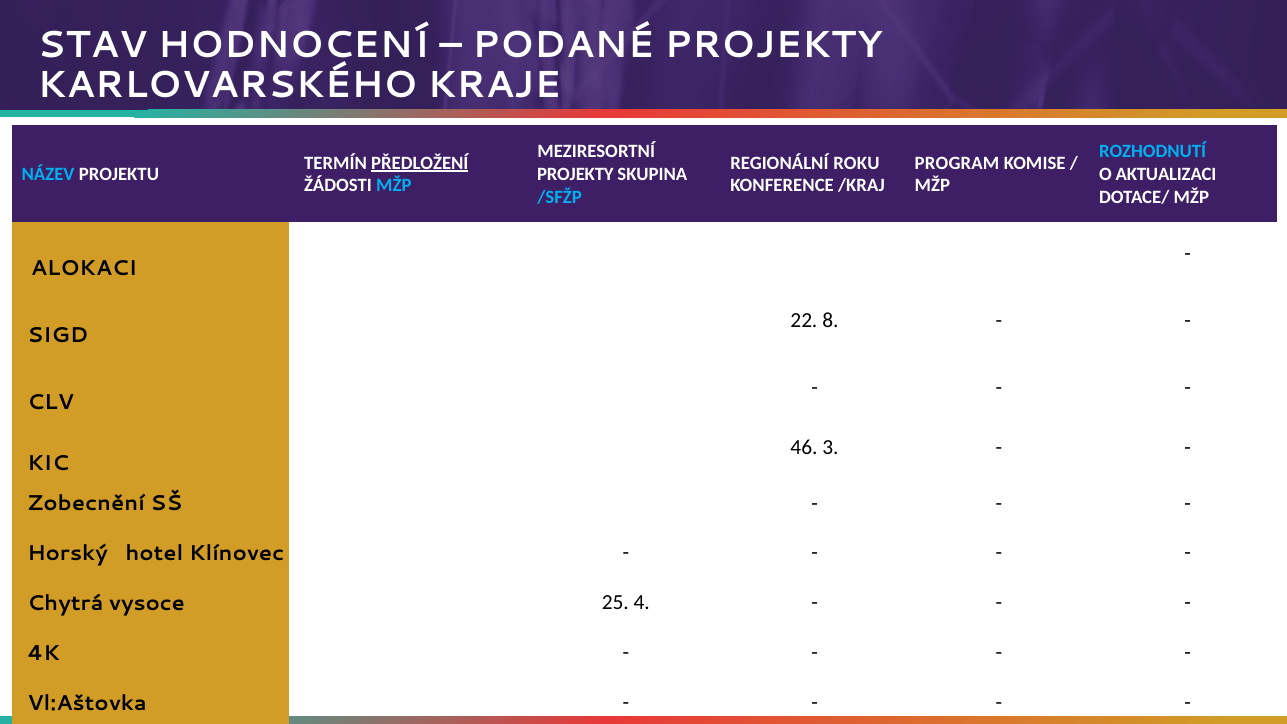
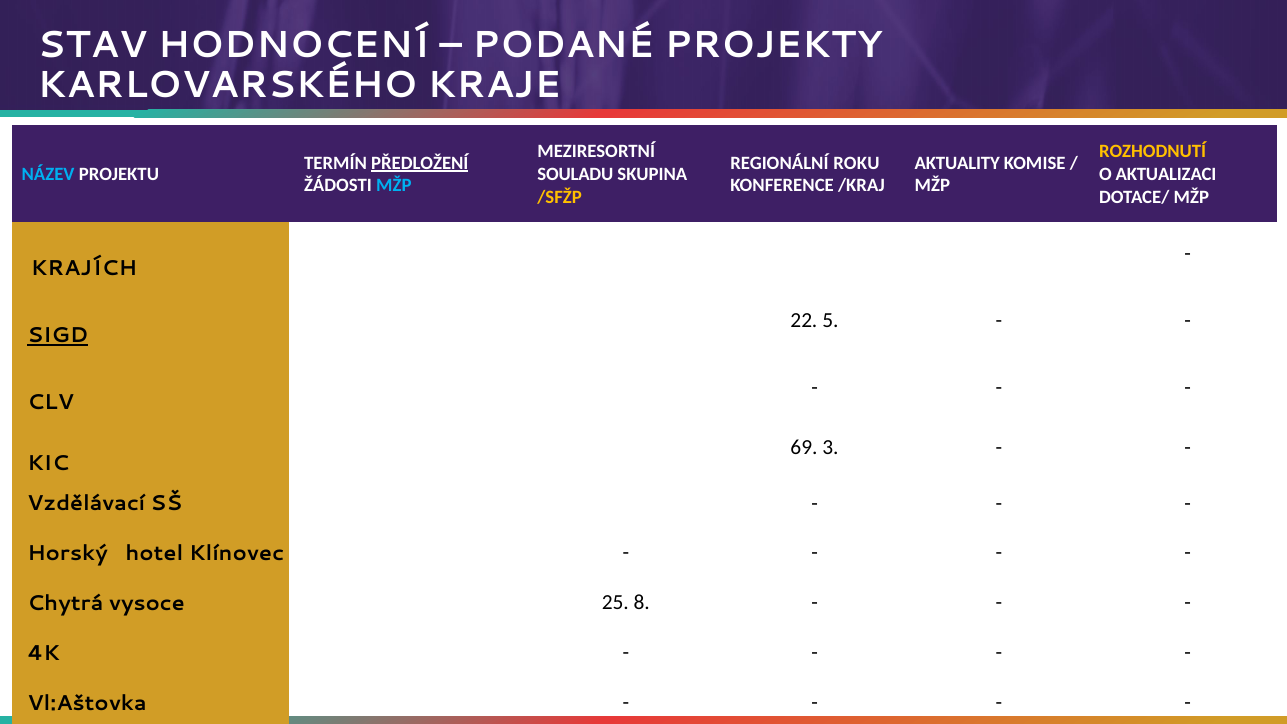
ROZHODNUTÍ colour: light blue -> yellow (1153, 152)
PROGRAM: PROGRAM -> AKTUALITY (957, 163)
PROJEKTY: PROJEKTY -> SOULADU (575, 174)
/SFŽP colour: light blue -> yellow (560, 197)
ALOKACI: ALOKACI -> KRAJÍCH (84, 269)
8: 8 -> 5 (830, 320)
SIGD underline: none -> present (58, 336)
46: 46 -> 69 (804, 448)
Zobecnění: Zobecnění -> Vzdělávací (86, 504)
4: 4 -> 8 (642, 603)
